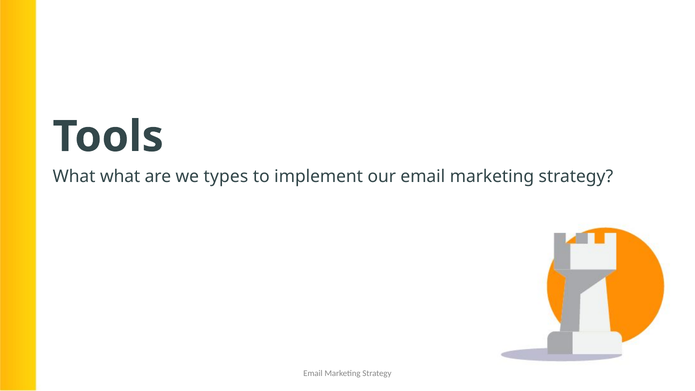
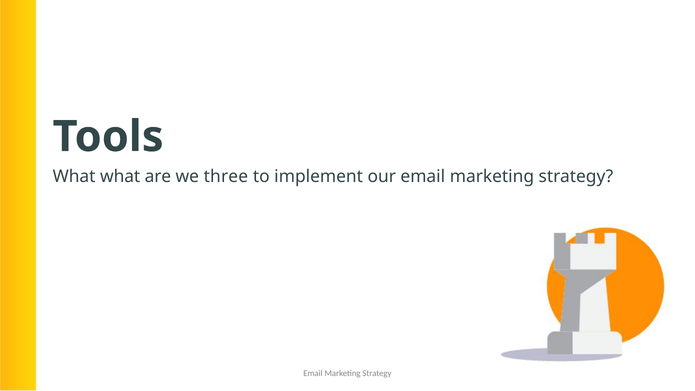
types: types -> three (226, 176)
